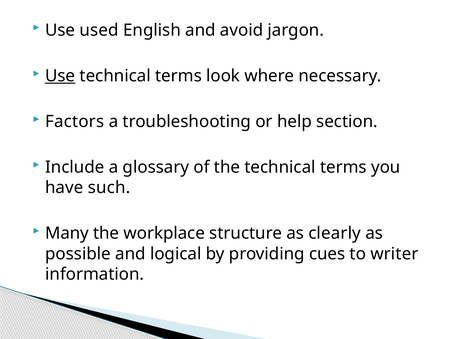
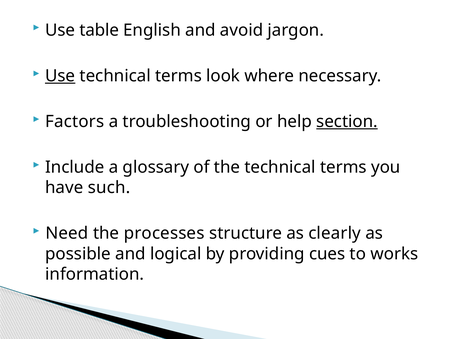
used: used -> table (99, 30)
section underline: none -> present (347, 122)
Many: Many -> Need (67, 233)
workplace: workplace -> processes (164, 233)
writer: writer -> works (394, 254)
